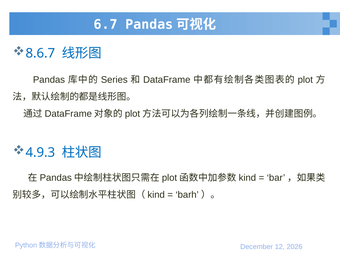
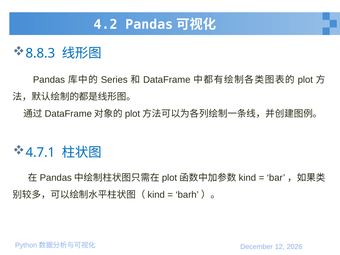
6.7: 6.7 -> 4.2 (106, 25)
8.6.7: 8.6.7 -> 8.8.3 (40, 53)
4.9.3: 4.9.3 -> 4.7.1 (40, 152)
